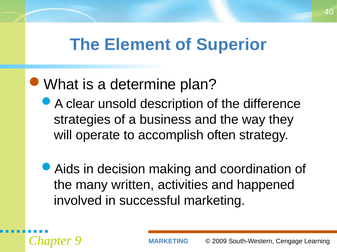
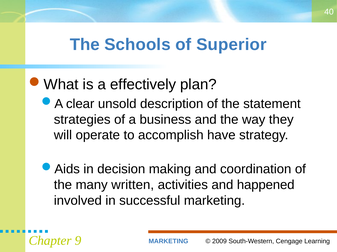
Element: Element -> Schools (137, 45)
determine: determine -> effectively (143, 85)
difference: difference -> statement (272, 104)
often: often -> have (221, 136)
